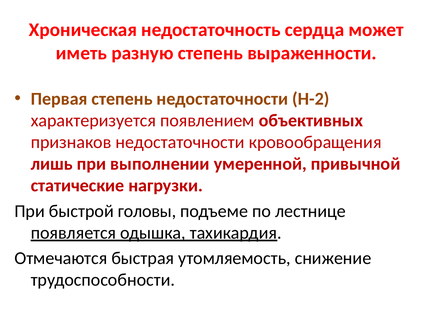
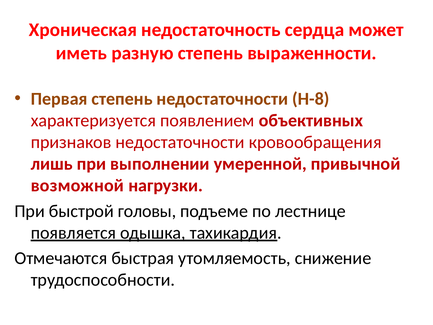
Н-2: Н-2 -> Н-8 (311, 99)
статические: статические -> возможной (77, 185)
